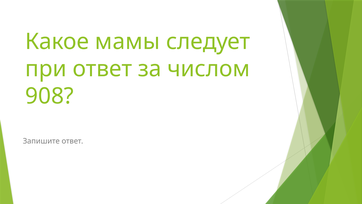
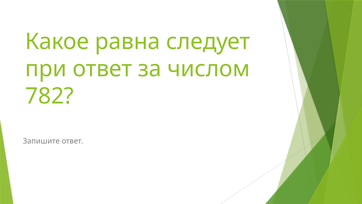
мамы: мамы -> равна (128, 42)
908: 908 -> 782 (49, 96)
